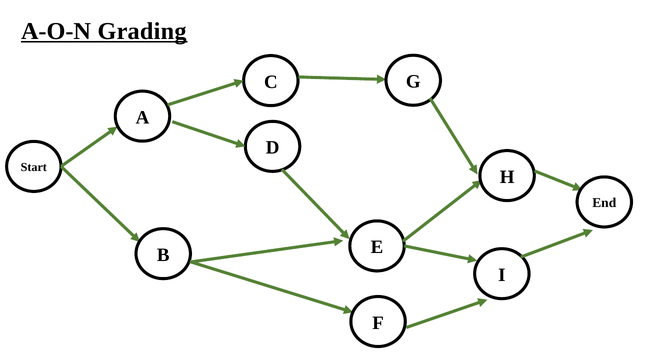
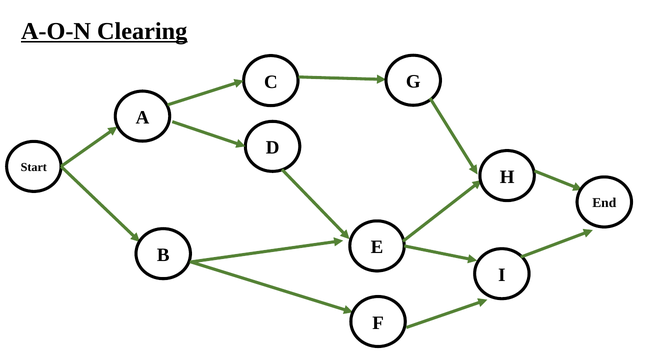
Grading: Grading -> Clearing (142, 31)
